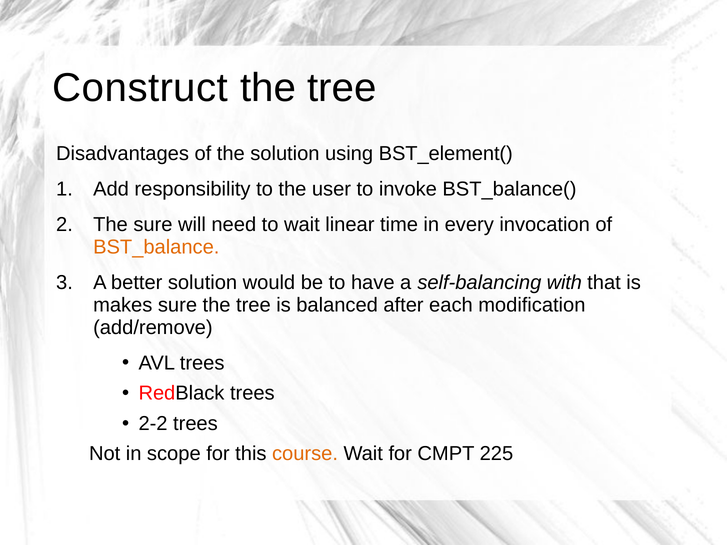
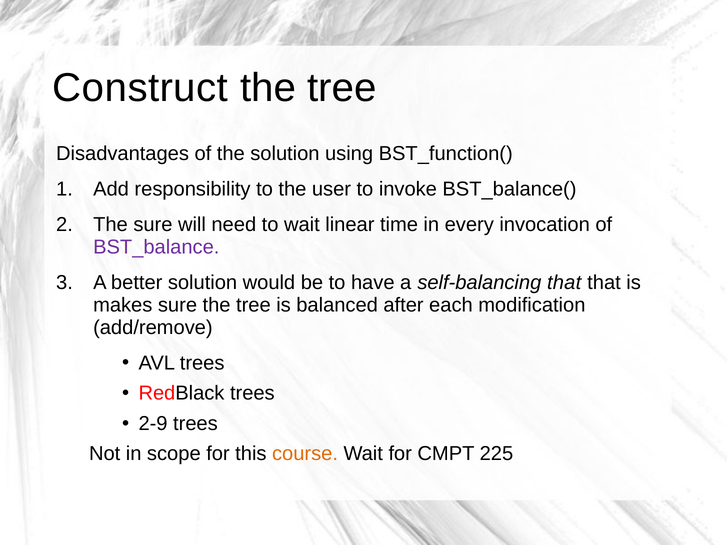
BST_element(: BST_element( -> BST_function( (446, 153)
BST_balance colour: orange -> purple (156, 247)
self-balancing with: with -> that (564, 283)
2-2: 2-2 -> 2-9 (153, 424)
